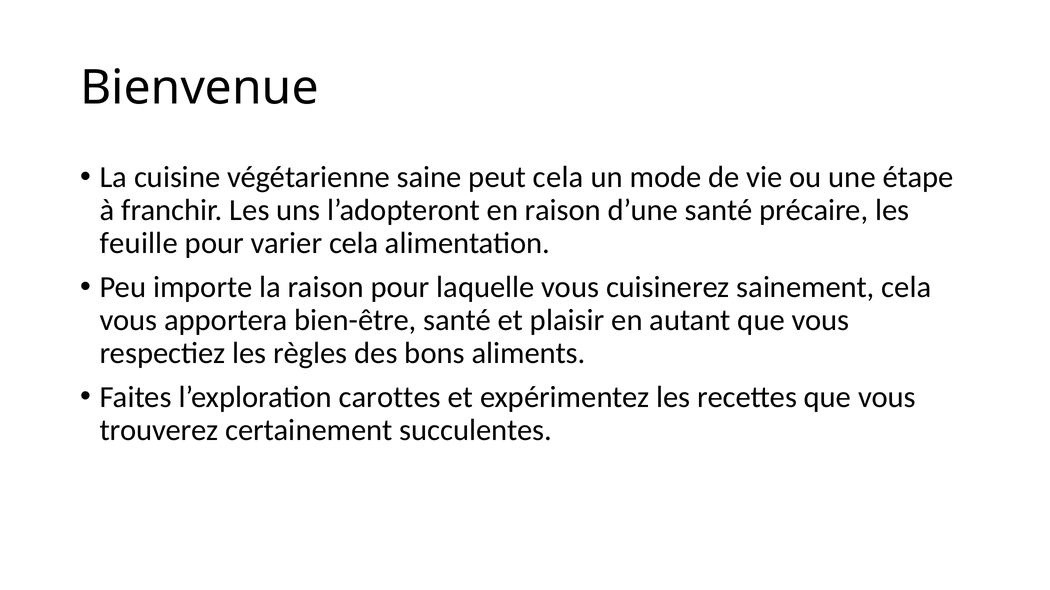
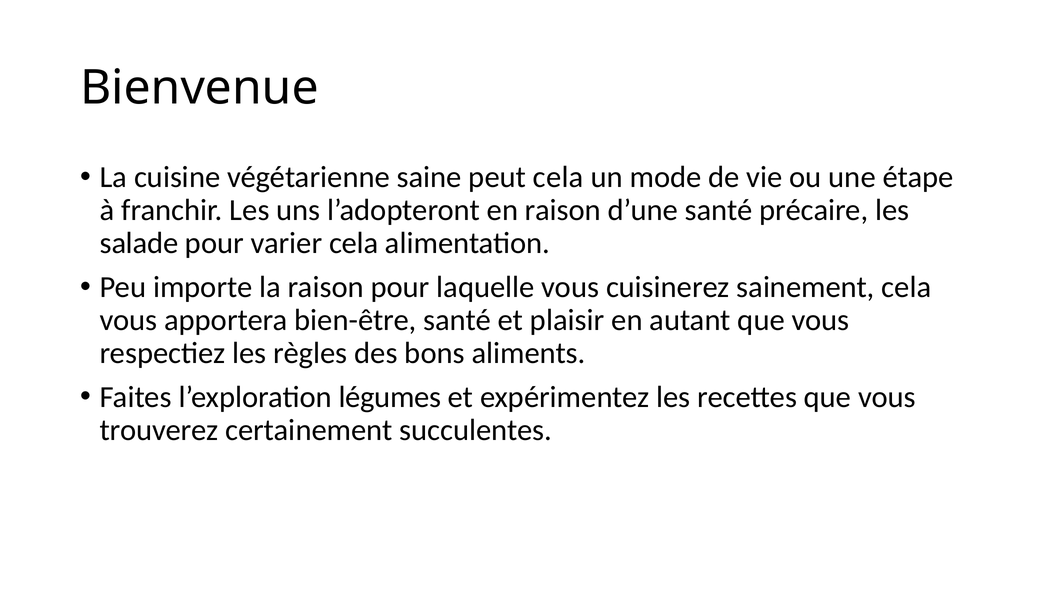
feuille: feuille -> salade (139, 244)
carottes: carottes -> légumes (390, 397)
